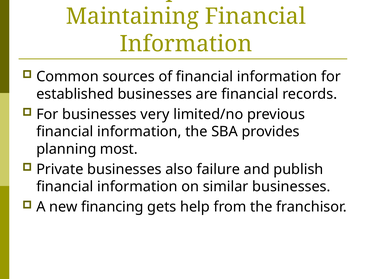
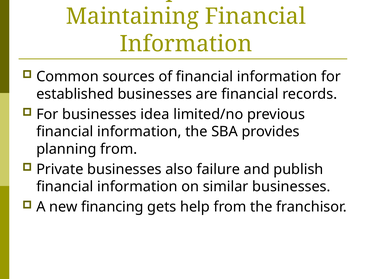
very: very -> idea (155, 114)
planning most: most -> from (119, 149)
